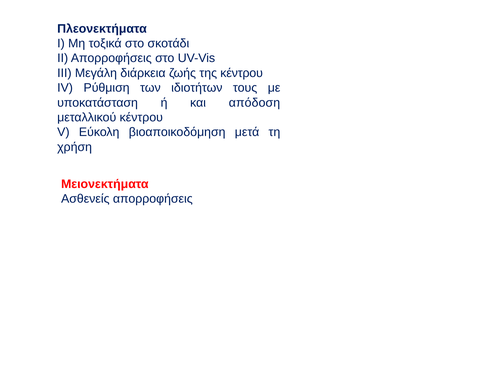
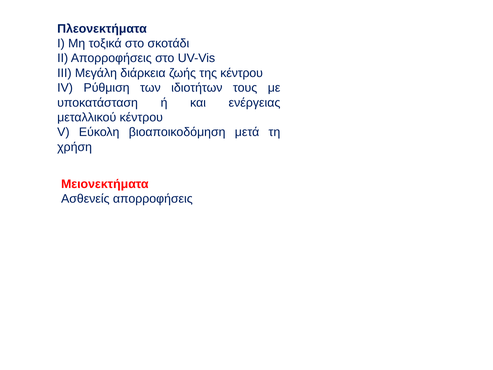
απόδοση: απόδοση -> ενέργειας (255, 103)
